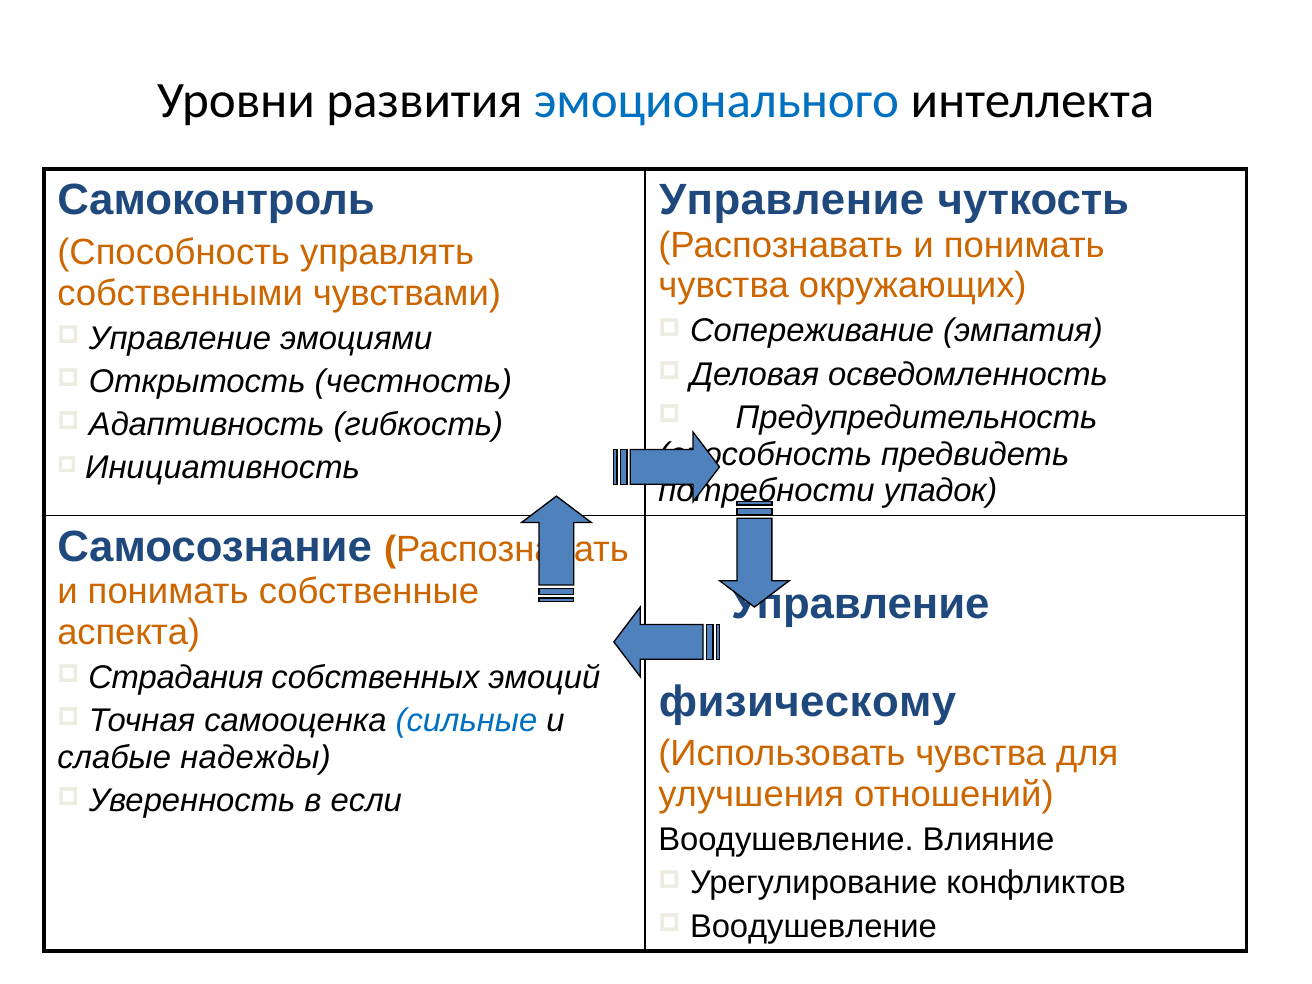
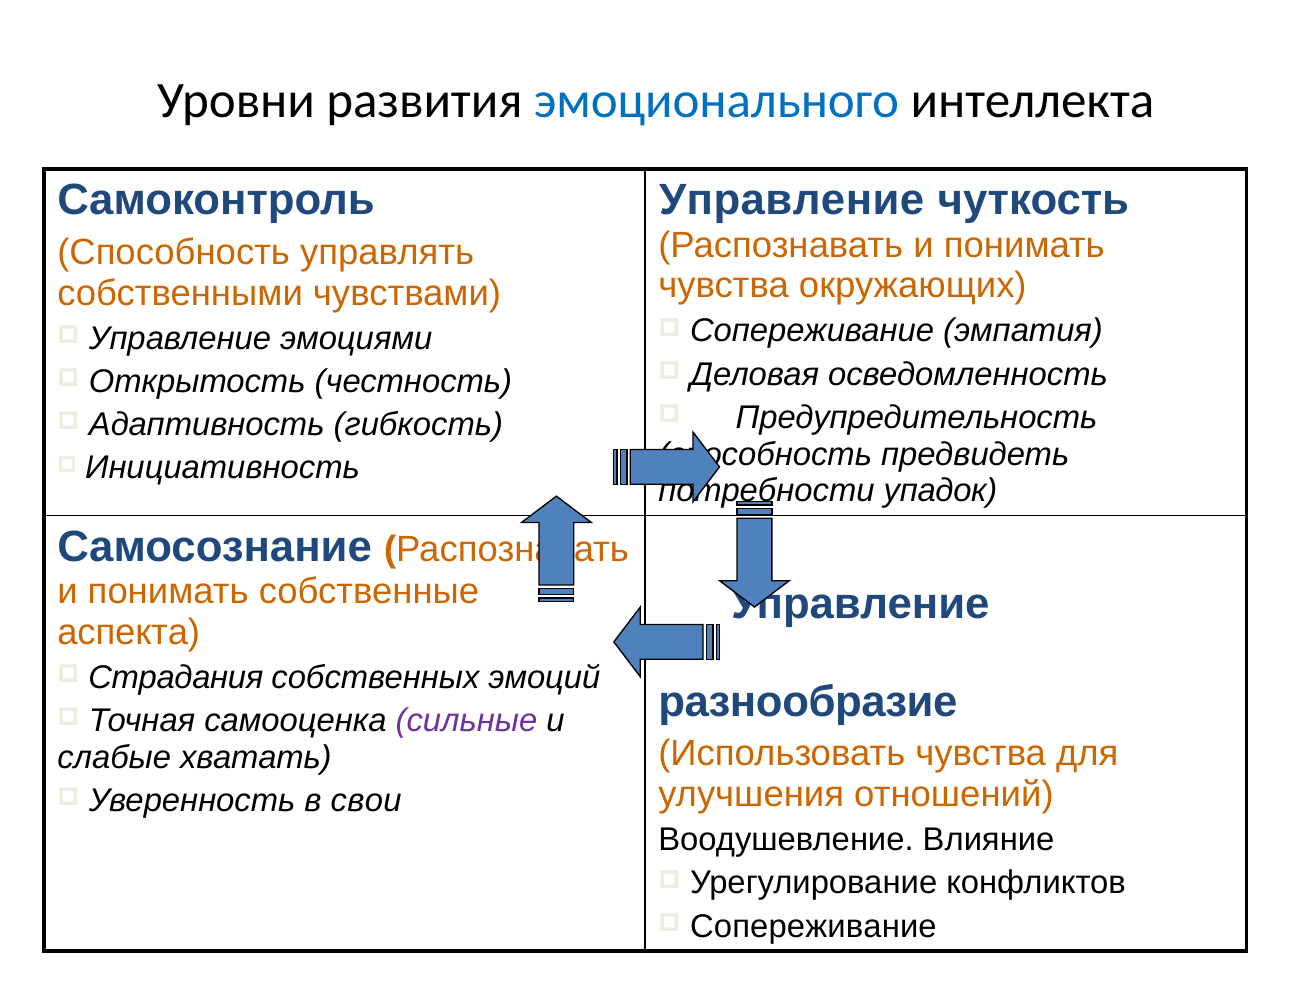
физическому: физическому -> разнообразие (808, 702)
сильные colour: blue -> purple (466, 721)
надежды: надежды -> хватать (256, 757)
если: если -> свои (366, 801)
Воодушевление: Воодушевление -> Сопереживание (813, 926)
